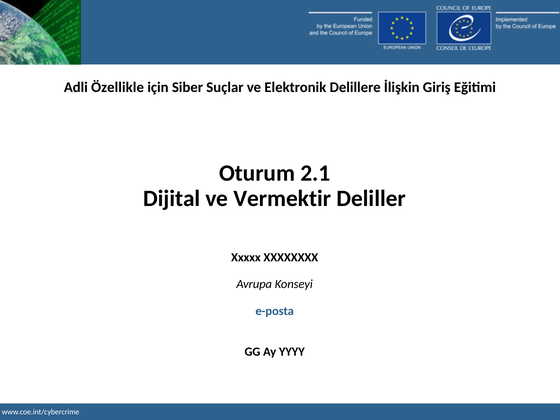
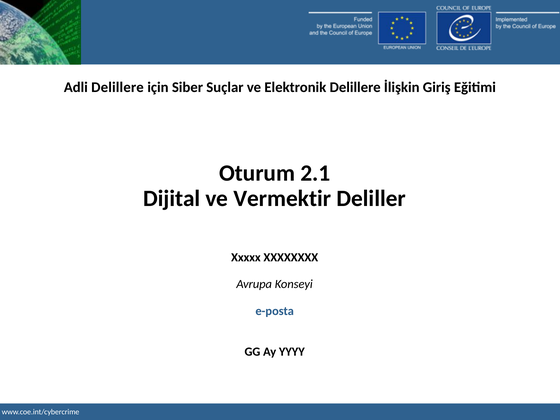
Adli Özellikle: Özellikle -> Delillere (117, 87)
